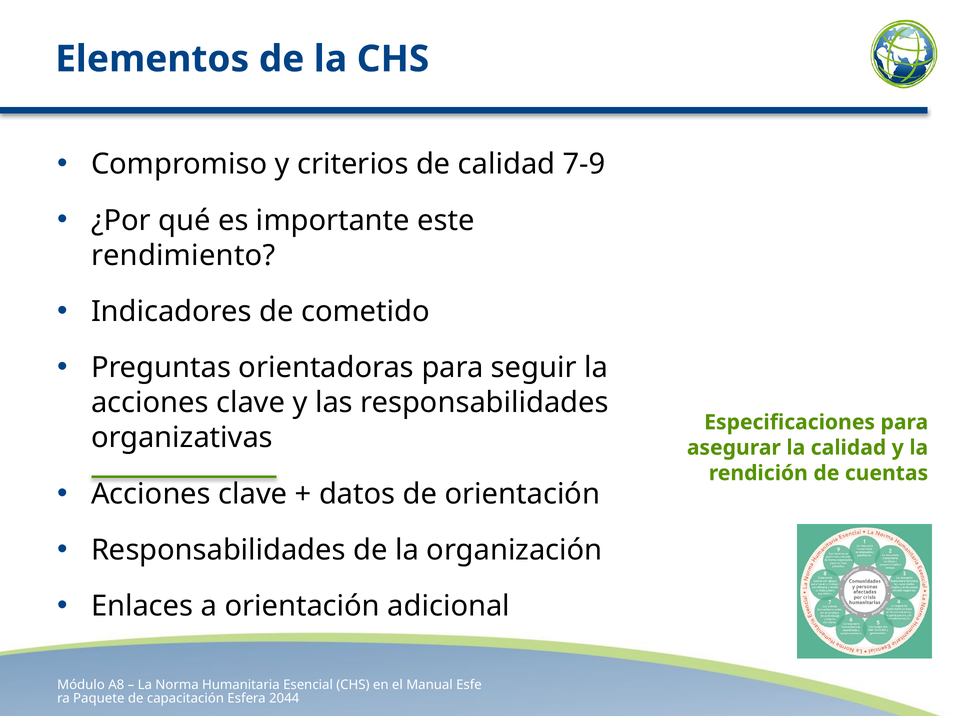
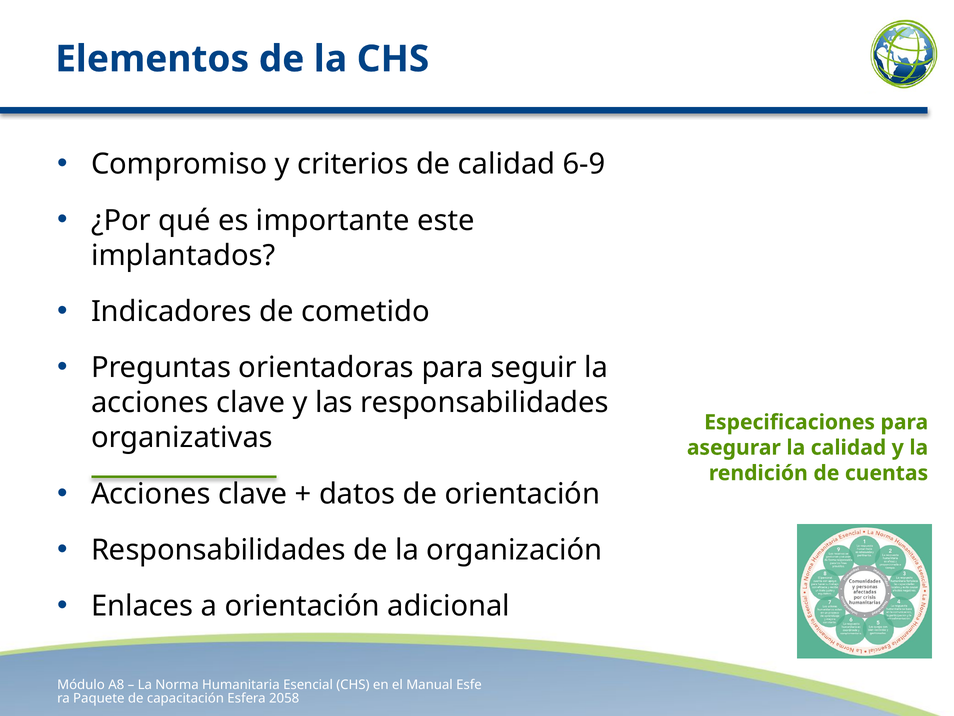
7-9: 7-9 -> 6-9 (584, 164)
rendimiento: rendimiento -> implantados (183, 255)
2044: 2044 -> 2058 (284, 698)
